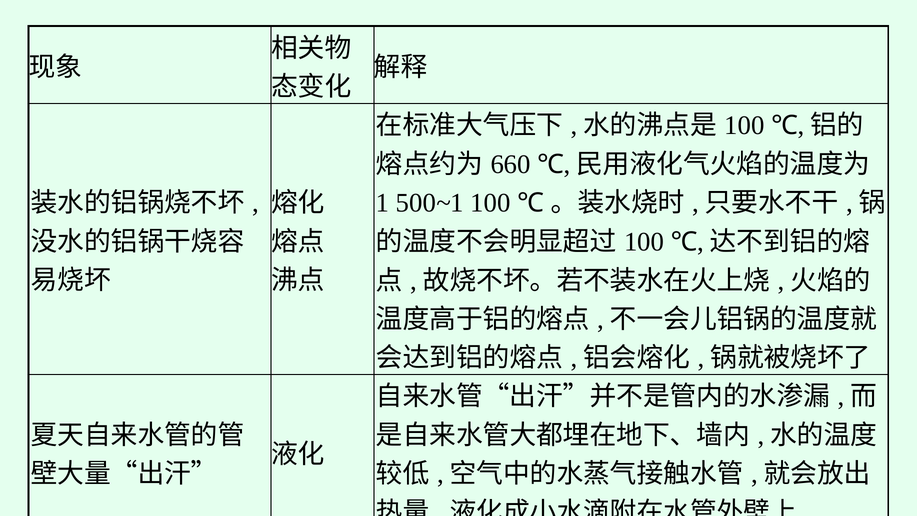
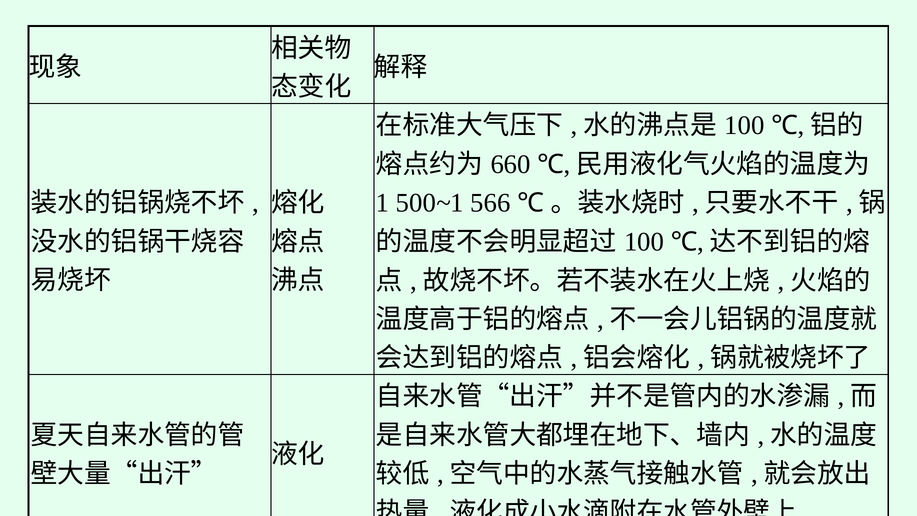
500~1 100: 100 -> 566 (490, 203)
